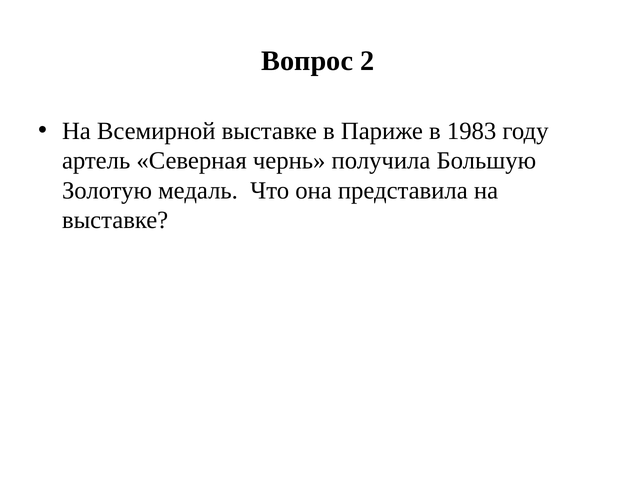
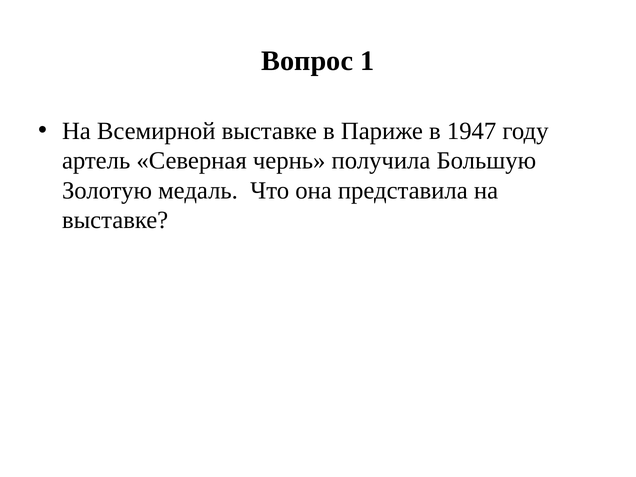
2: 2 -> 1 (367, 61)
1983: 1983 -> 1947 (472, 131)
